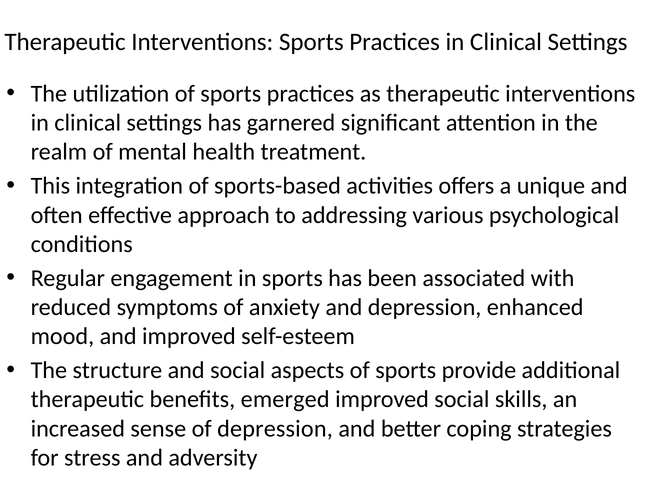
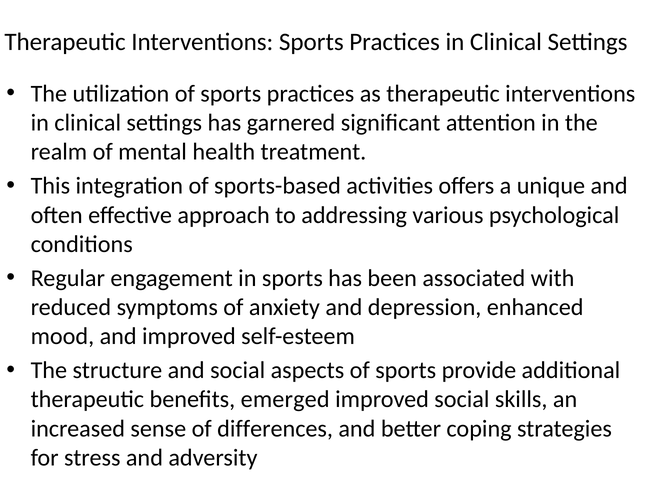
of depression: depression -> differences (275, 428)
